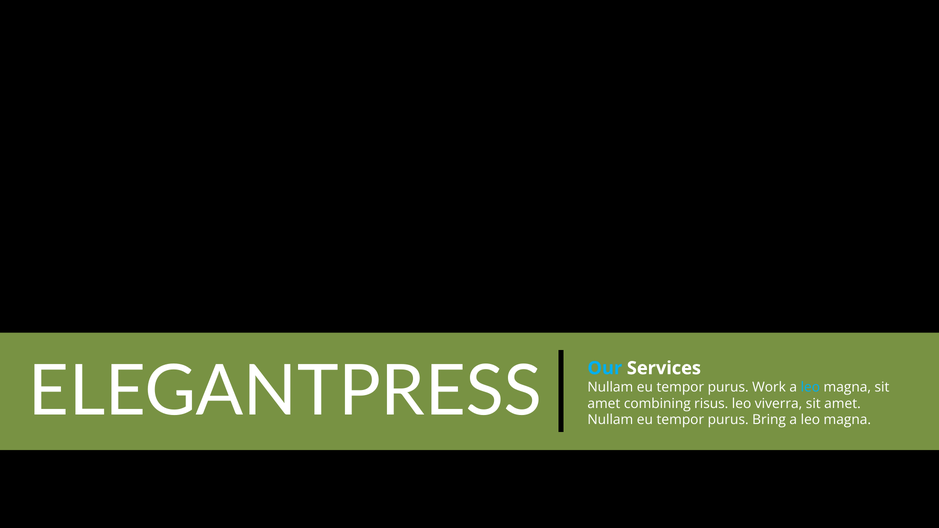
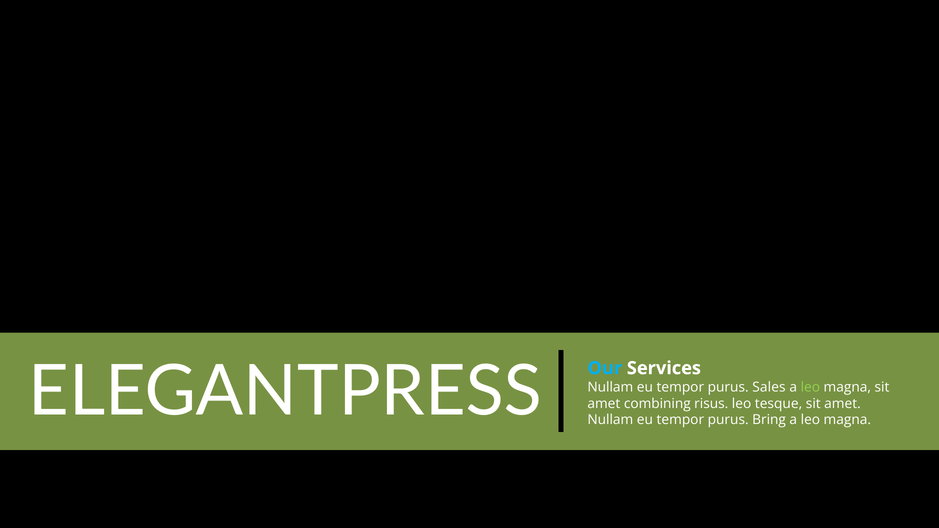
Work: Work -> Sales (769, 387)
leo colour: light blue -> light green (810, 387)
viverra: viverra -> tesque (779, 404)
